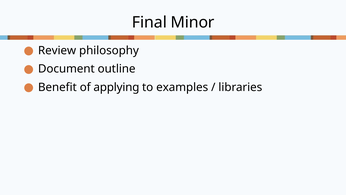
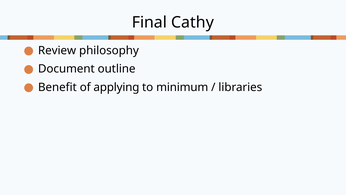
Minor: Minor -> Cathy (192, 22)
examples: examples -> minimum (182, 87)
